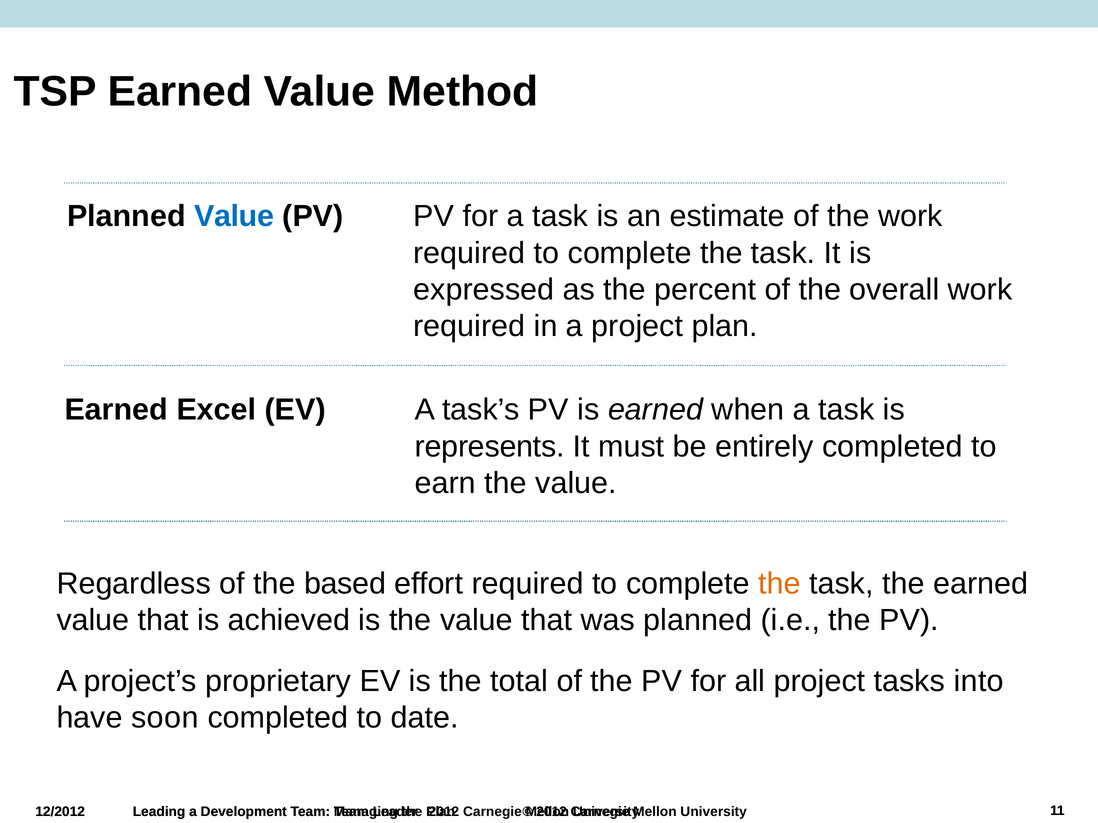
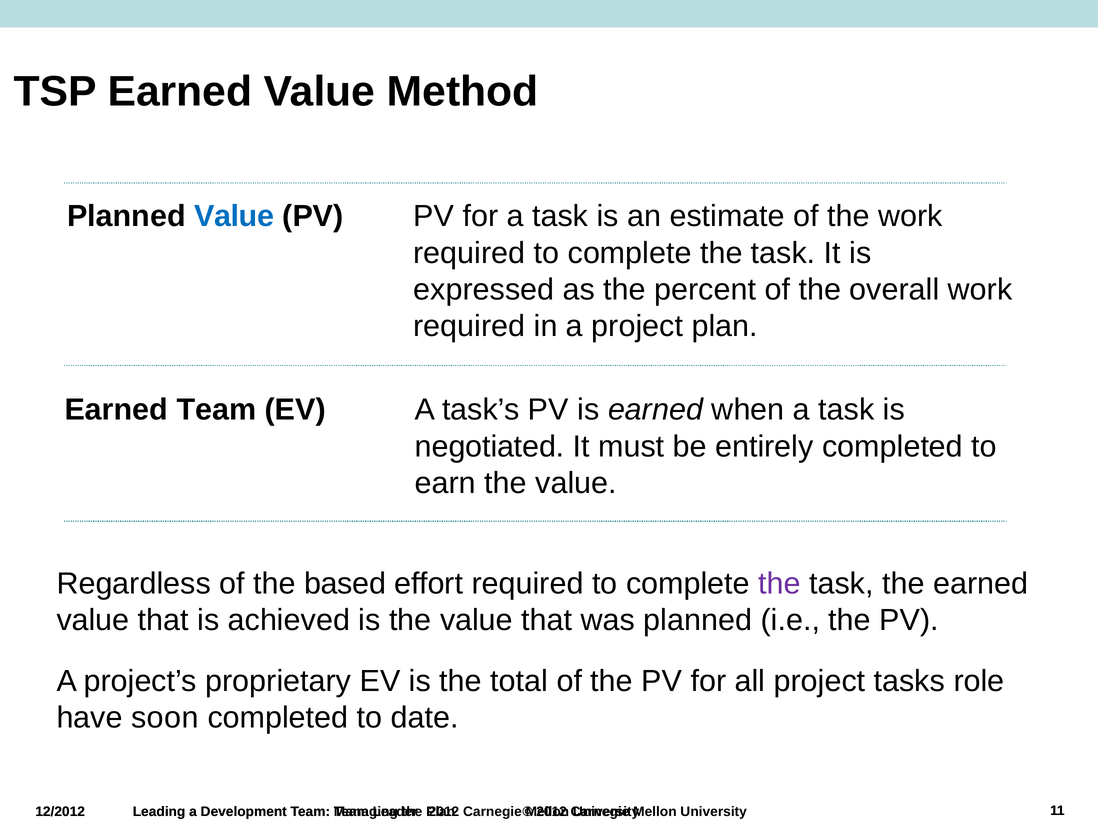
Earned Excel: Excel -> Team (216, 410)
represents: represents -> negotiated (490, 447)
the colour: orange -> purple (780, 584)
into: into -> role (979, 682)
